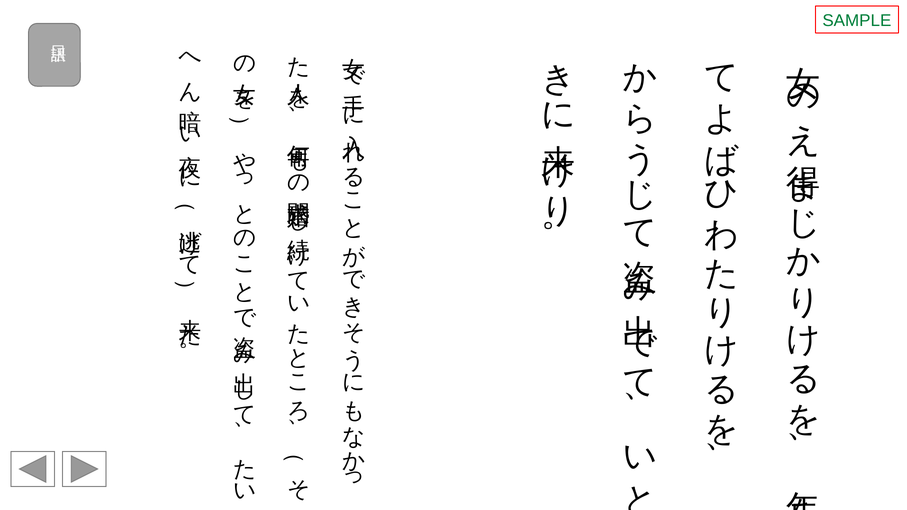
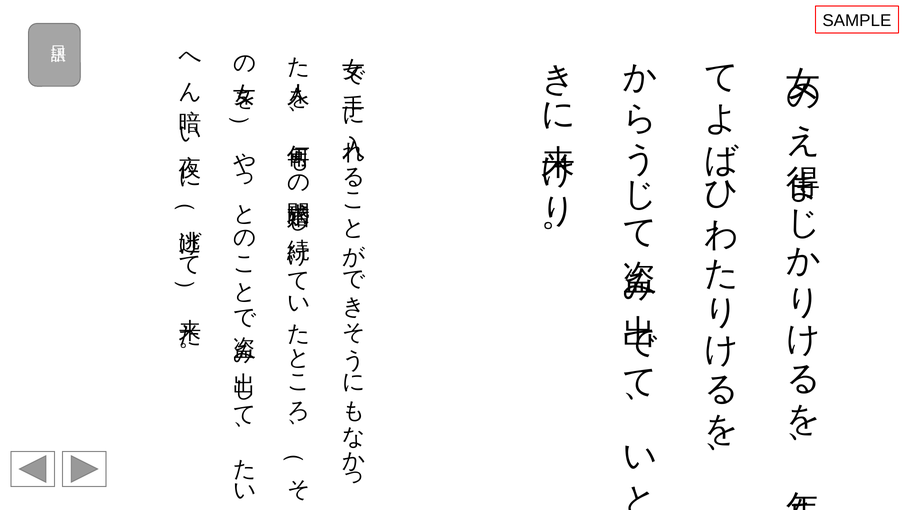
SAMPLE colour: green -> black (857, 21)
